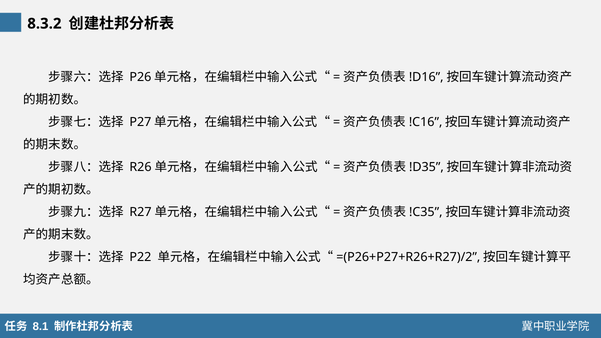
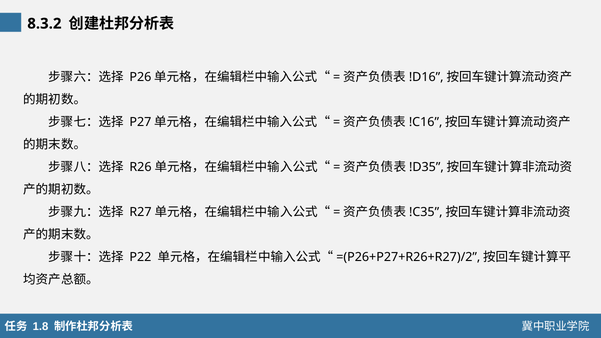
8.1: 8.1 -> 1.8 (41, 326)
